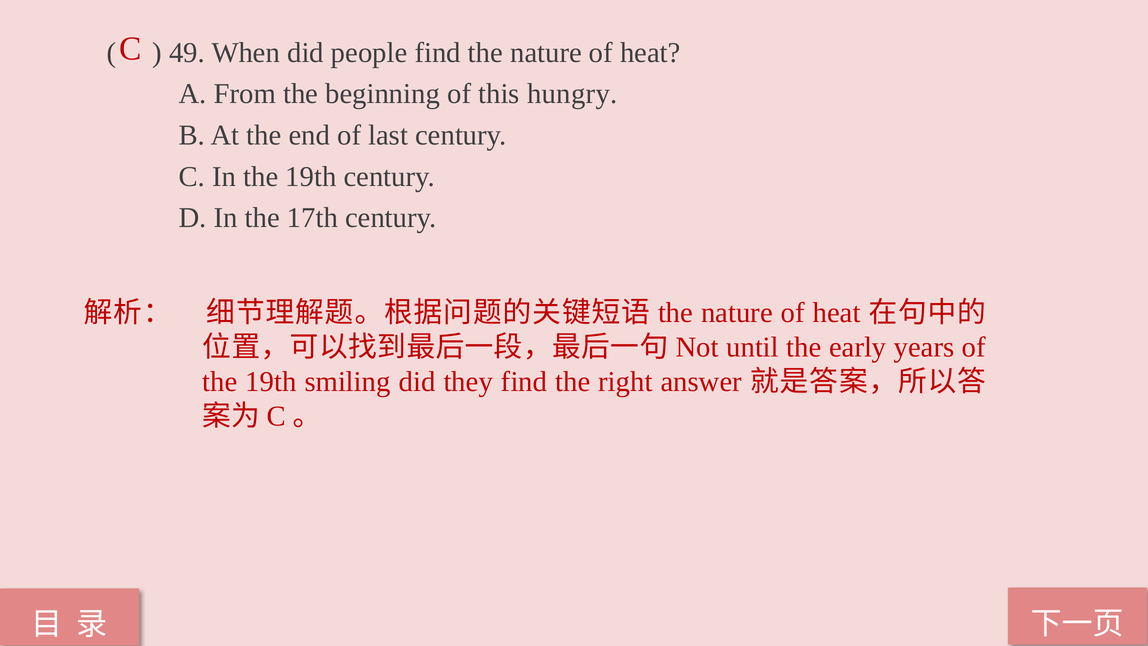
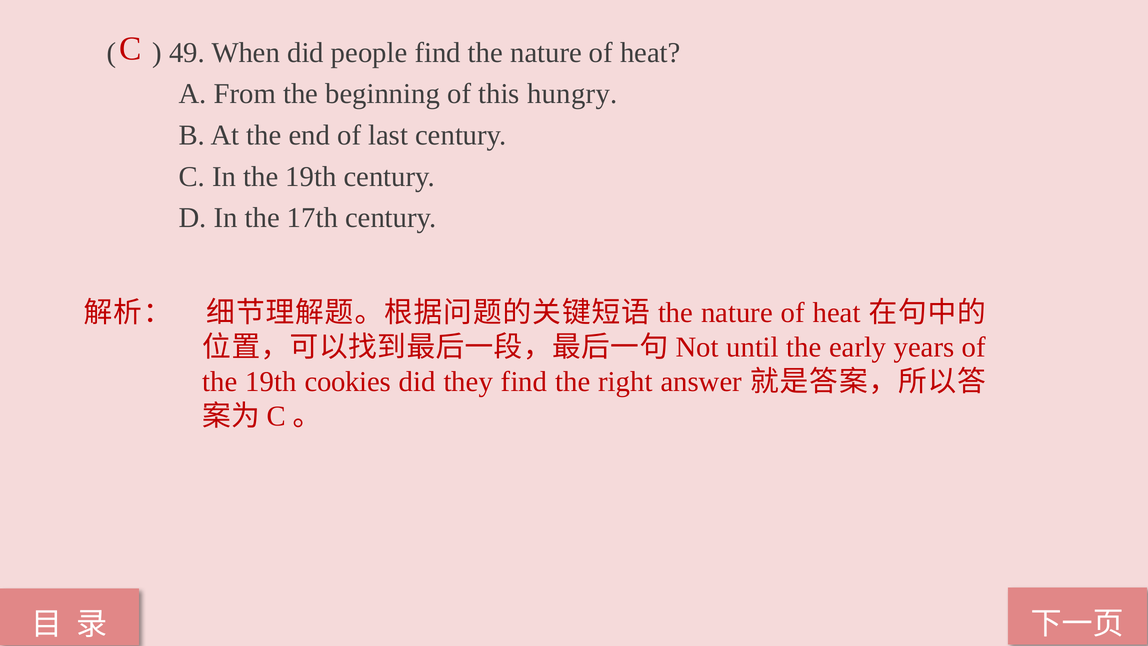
smiling: smiling -> cookies (348, 382)
